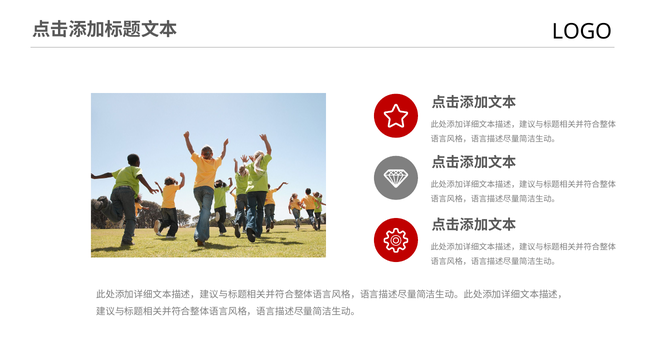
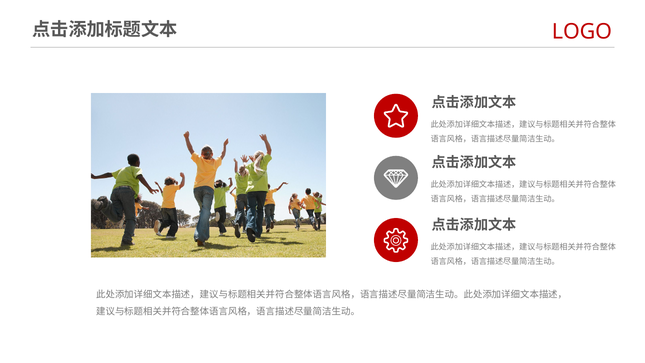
LOGO colour: black -> red (582, 31)
